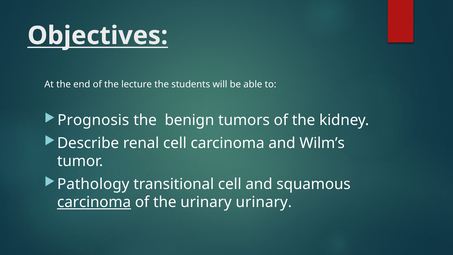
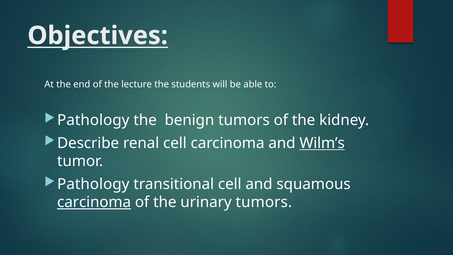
Prognosis: Prognosis -> Pathology (93, 120)
Wilm’s underline: none -> present (322, 143)
urinary urinary: urinary -> tumors (264, 202)
